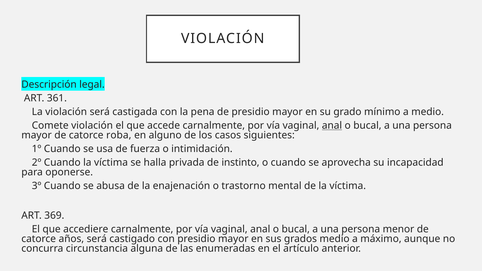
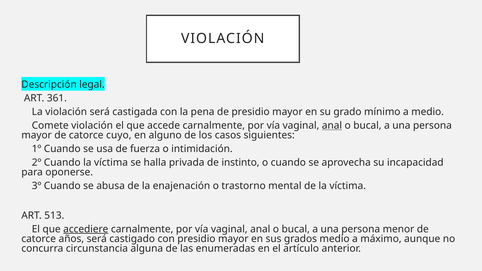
roba: roba -> cuyo (119, 135)
369: 369 -> 513 (54, 216)
accediere underline: none -> present (86, 229)
